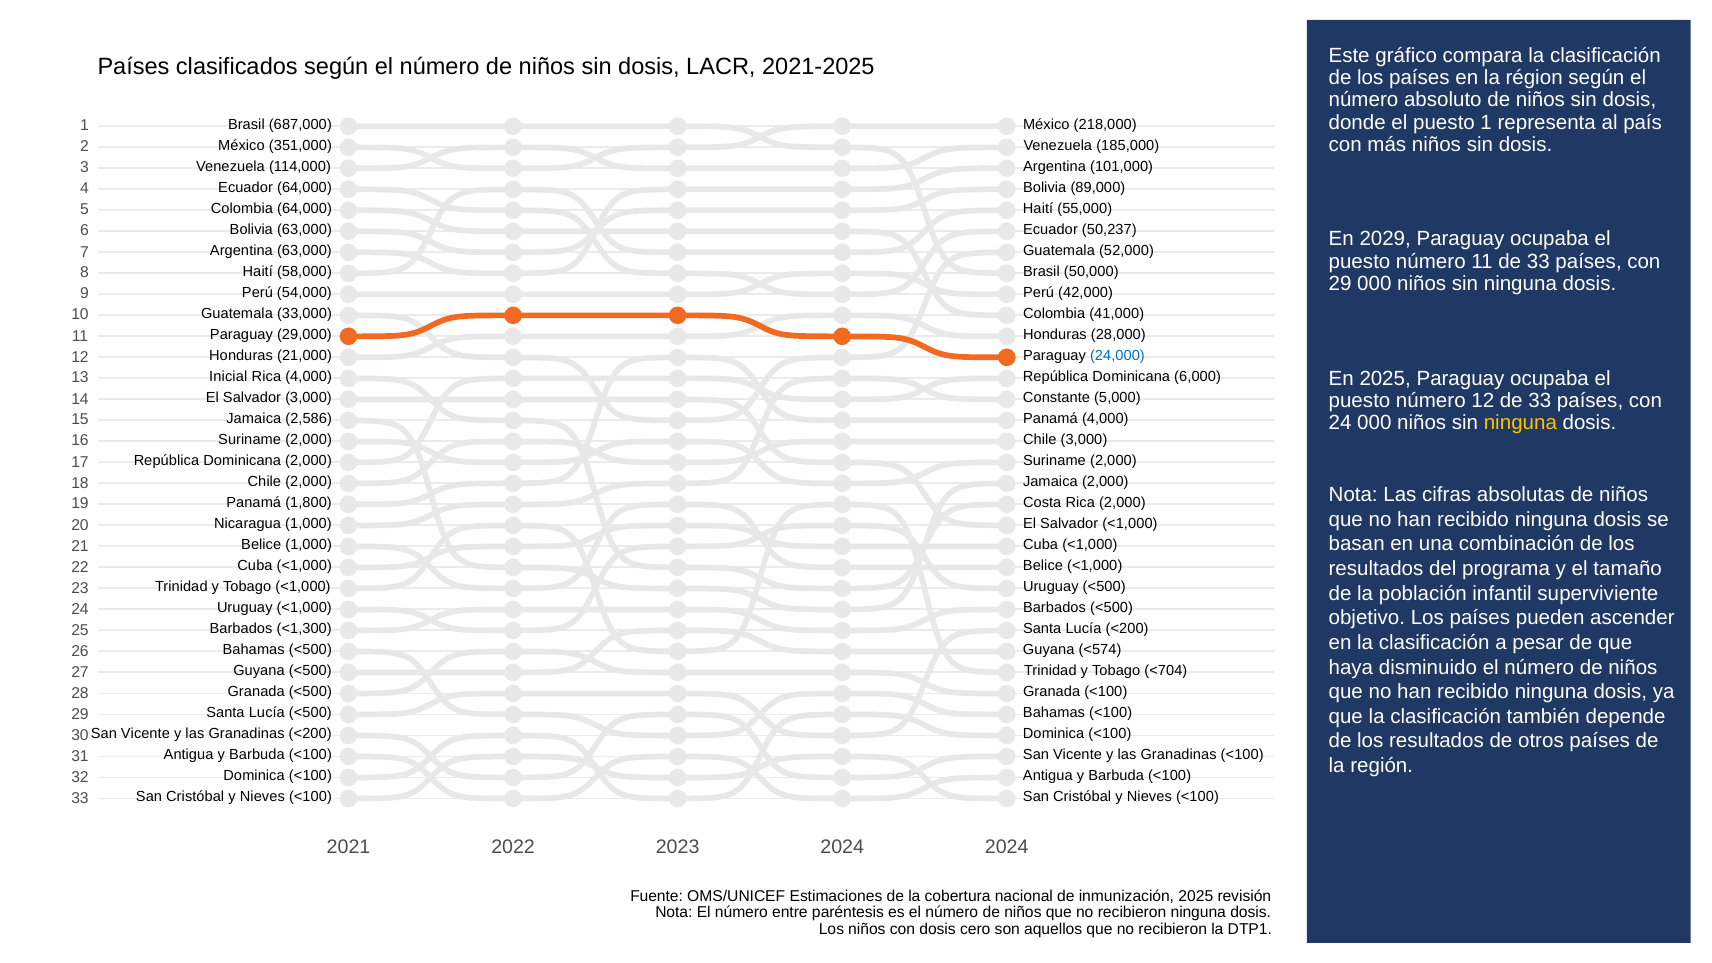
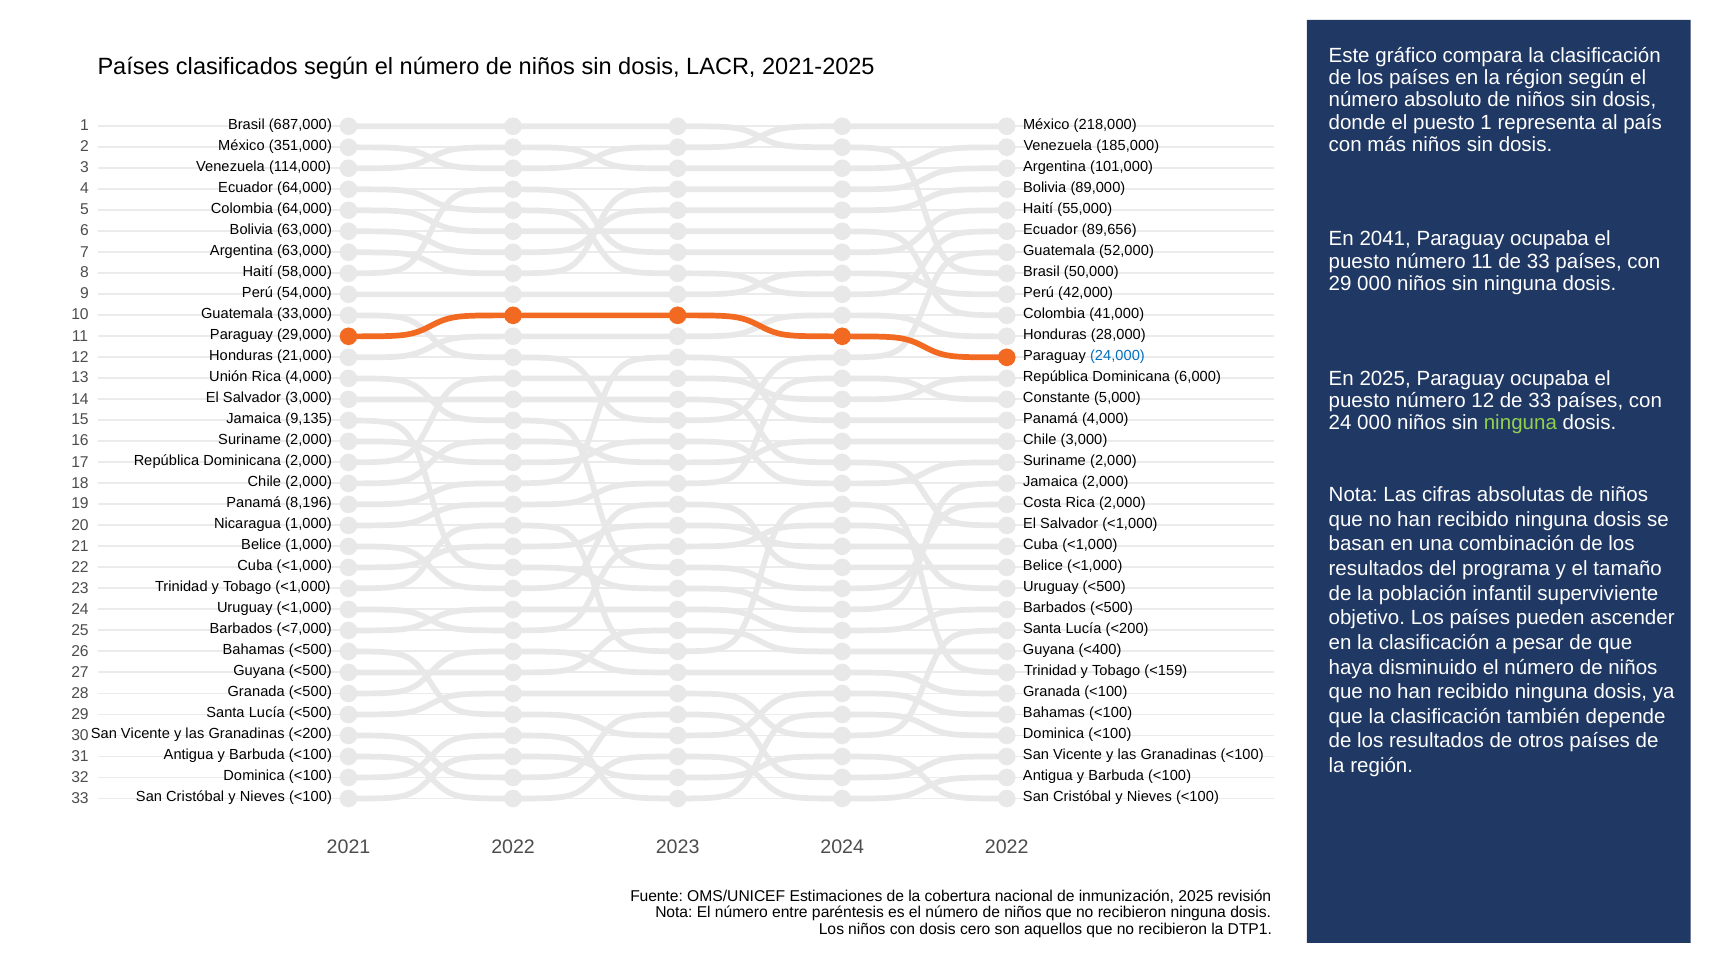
50,237: 50,237 -> 89,656 (1109, 229)
2029: 2029 -> 2041 (1385, 239)
Inicial: Inicial -> Unión (228, 376)
2,586: 2,586 -> 9,135 (309, 418)
ninguna colour: yellow -> light green (1520, 423)
1,800: 1,800 -> 8,196 (309, 502)
<1,300: <1,300 -> <7,000 (304, 628)
<574: <574 -> <400 (1100, 649)
<704: <704 -> <159 (1166, 670)
2024 2024: 2024 -> 2022 (1007, 847)
